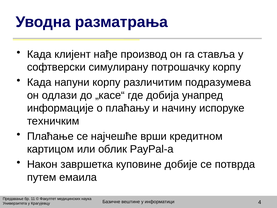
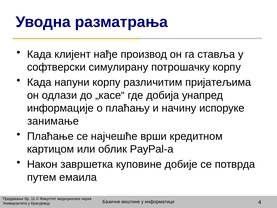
подразумева: подразумева -> пријатељима (218, 82)
техничким: техничким -> занимање (53, 121)
